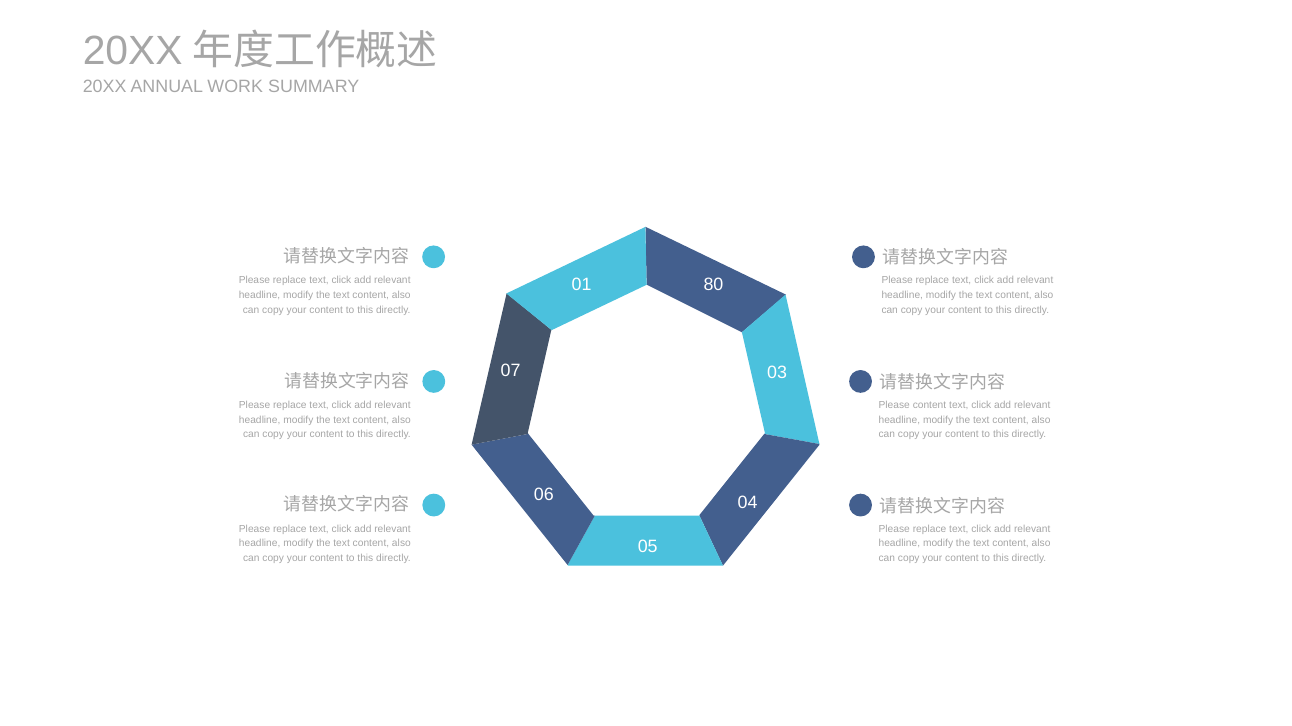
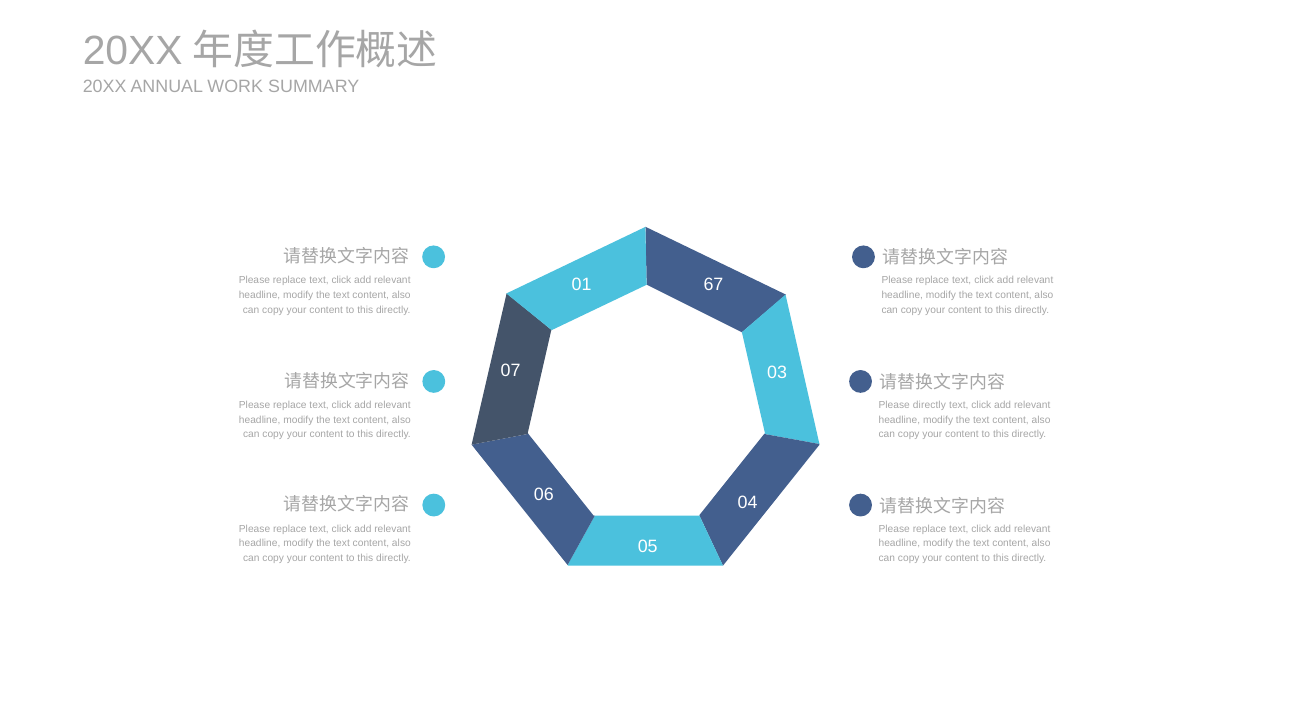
80: 80 -> 67 (713, 285)
Please content: content -> directly (929, 406)
